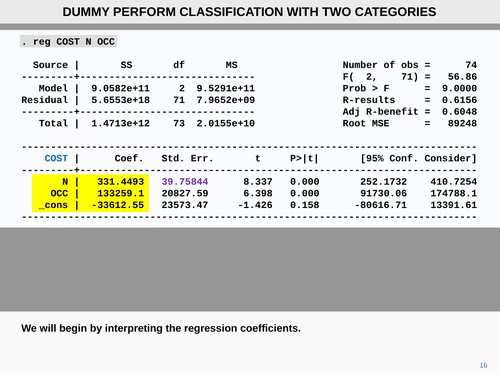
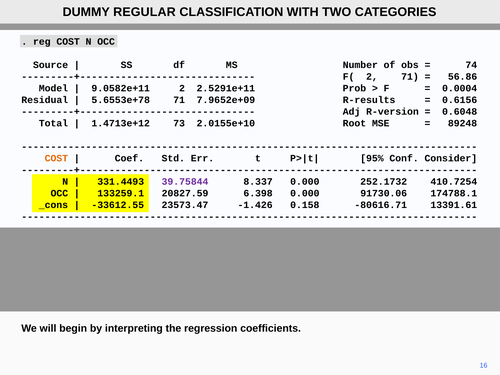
PERFORM: PERFORM -> REGULAR (144, 12)
9.5291e+11: 9.5291e+11 -> 2.5291e+11 (226, 88)
9.0000: 9.0000 -> 0.0004 (460, 88)
5.6553e+18: 5.6553e+18 -> 5.6553e+78 (121, 100)
R-benefit: R-benefit -> R-version (392, 112)
COST colour: blue -> orange (56, 158)
